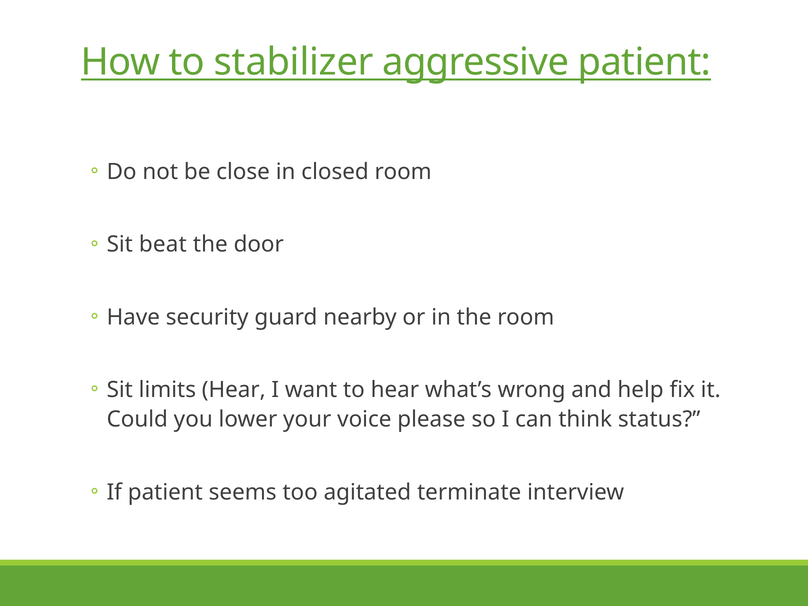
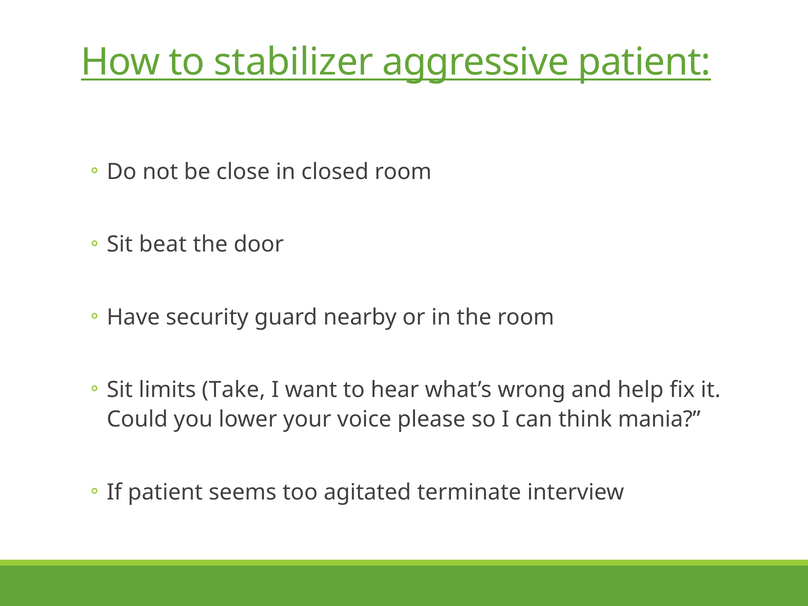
limits Hear: Hear -> Take (234, 390)
status: status -> mania (659, 419)
